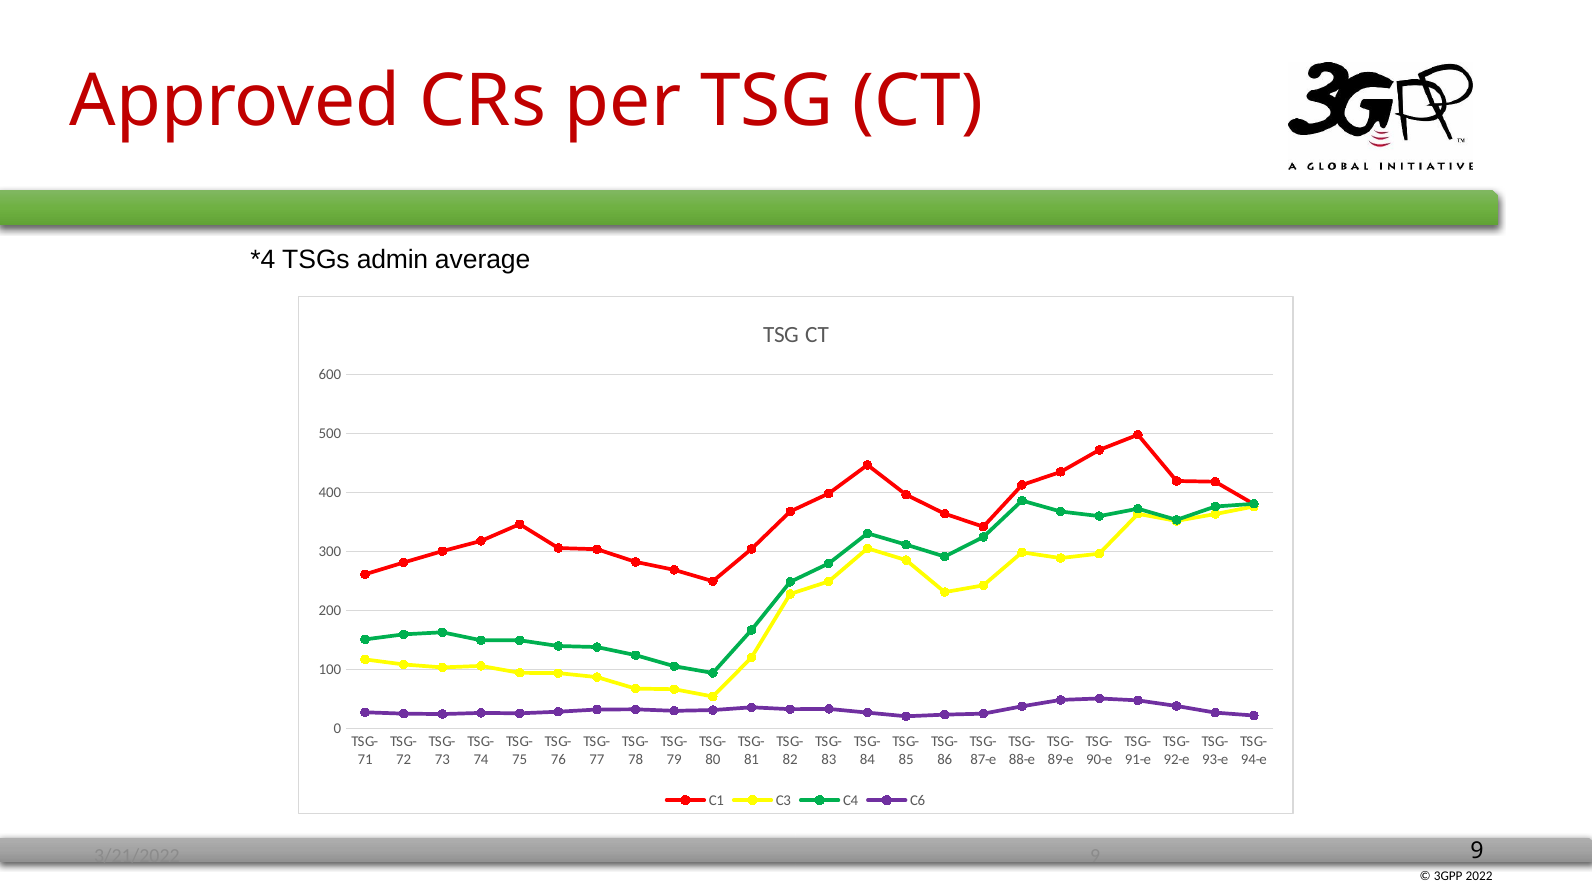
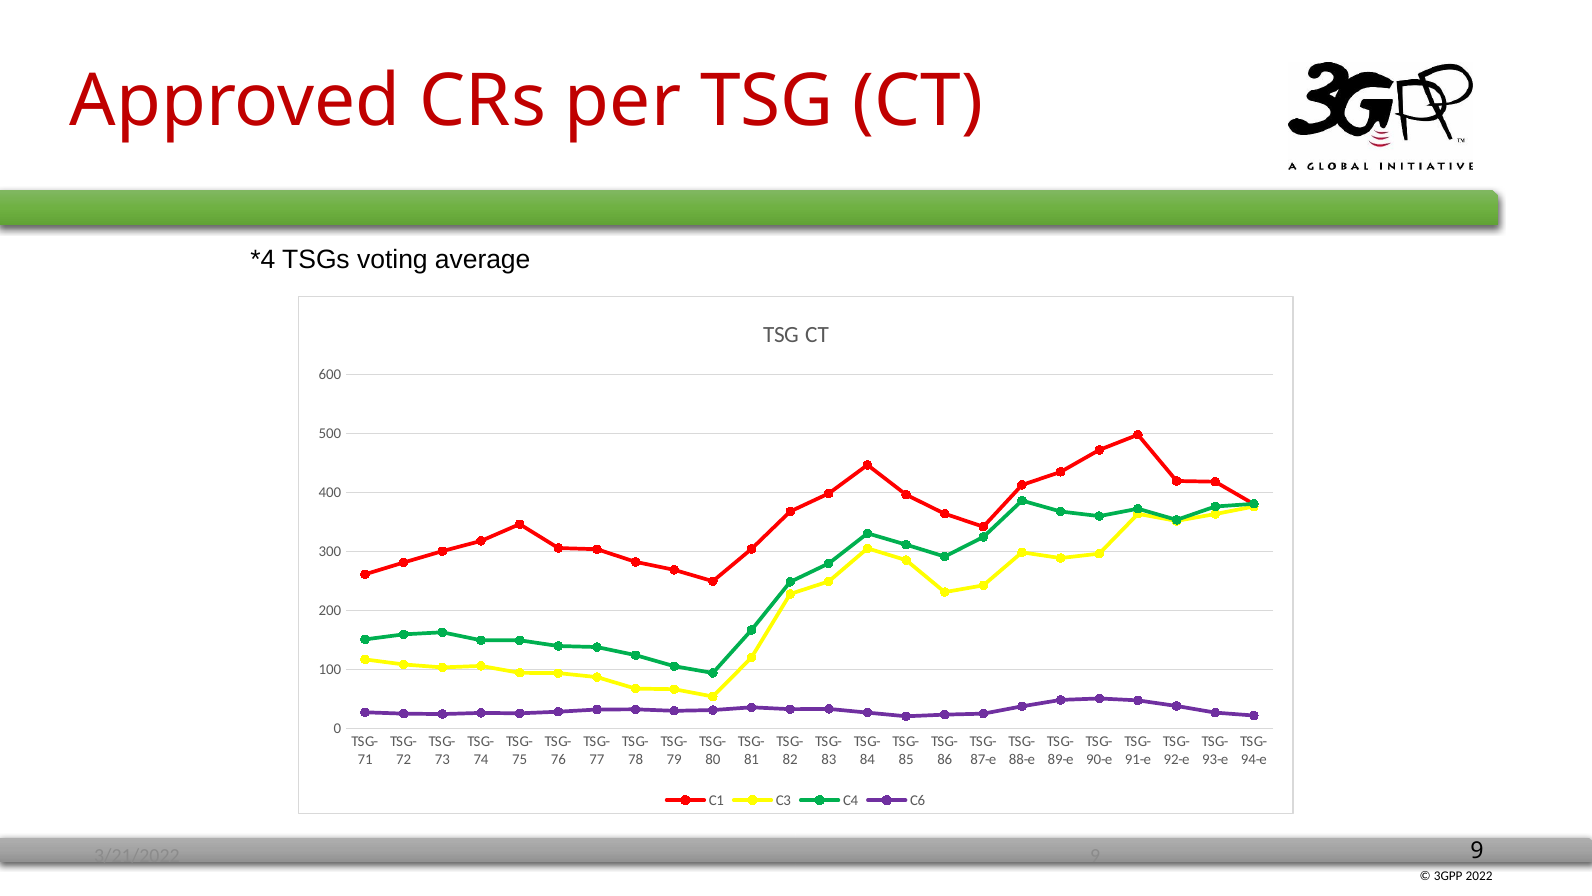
admin: admin -> voting (392, 260)
